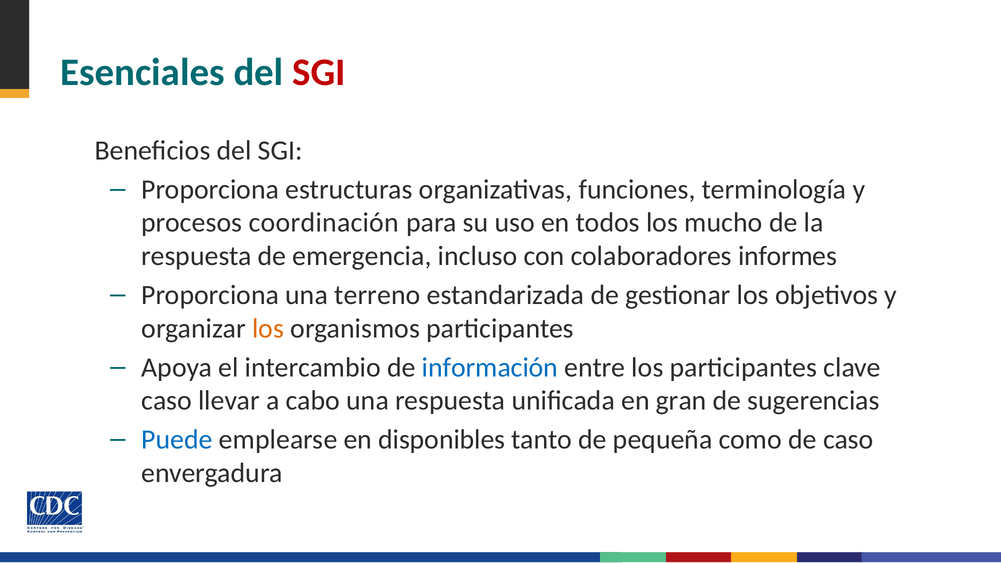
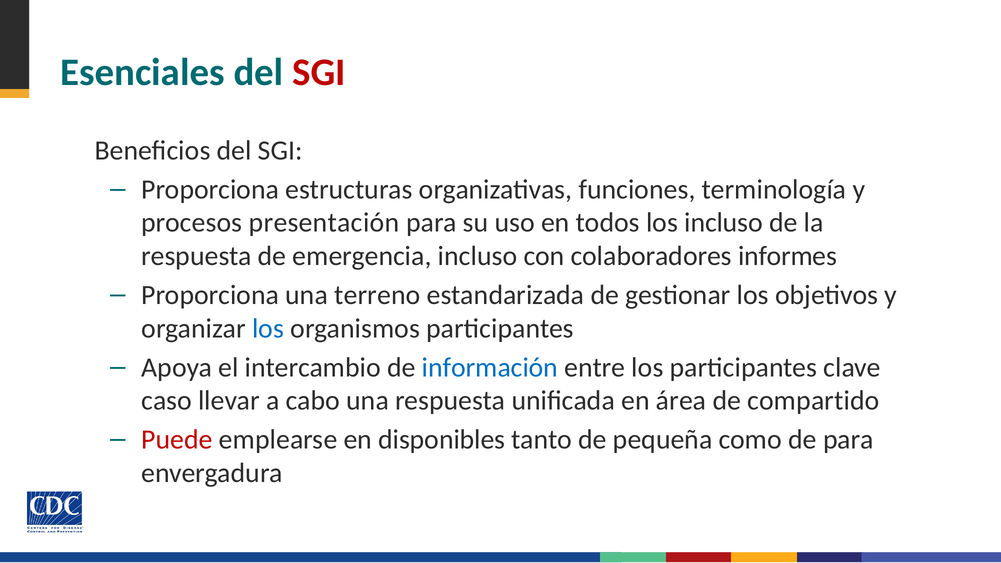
coordinación: coordinación -> presentación (324, 223)
los mucho: mucho -> incluso (724, 223)
los colour: orange -> blue (268, 329)
gran: gran -> área (681, 401)
sugerencias: sugerencias -> compartido (813, 401)
Puede colour: blue -> red (177, 440)
de caso: caso -> para (848, 440)
